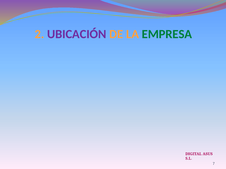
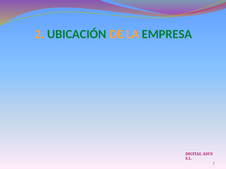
UBICACIÓN colour: purple -> green (77, 34)
